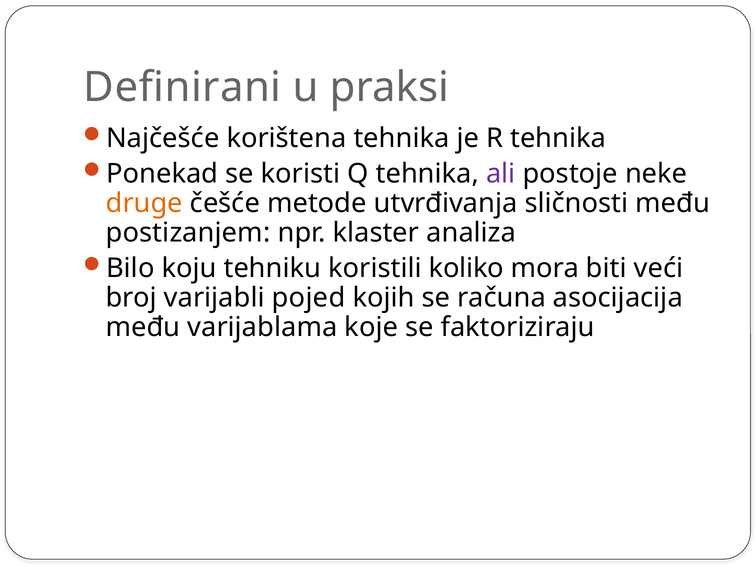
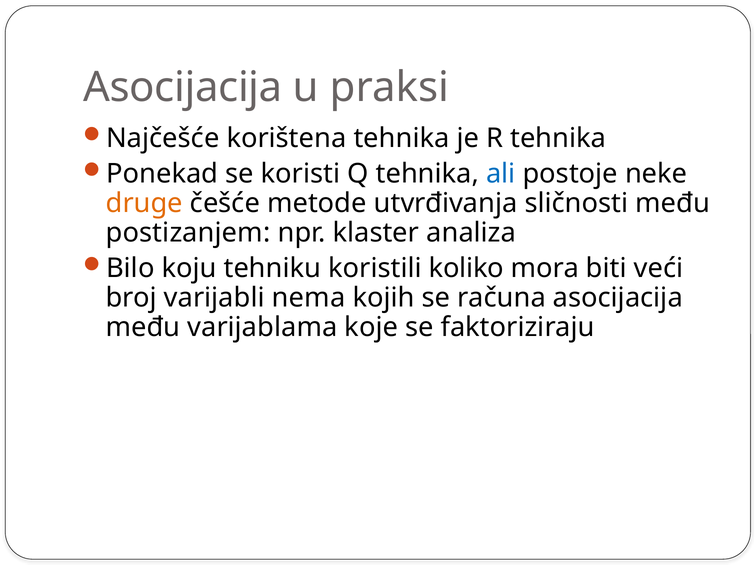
Definirani: Definirani -> Asocijacija (183, 87)
ali colour: purple -> blue (501, 174)
pojed: pojed -> nema (309, 298)
